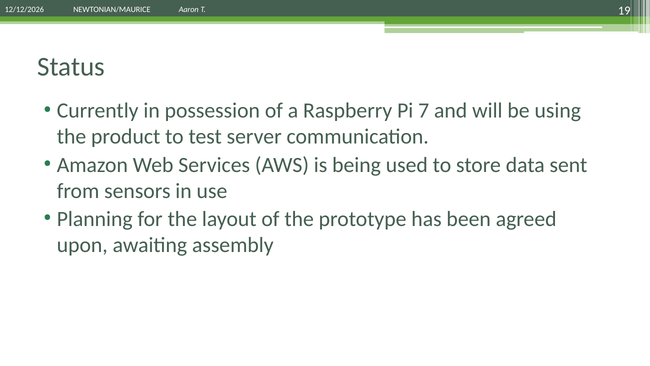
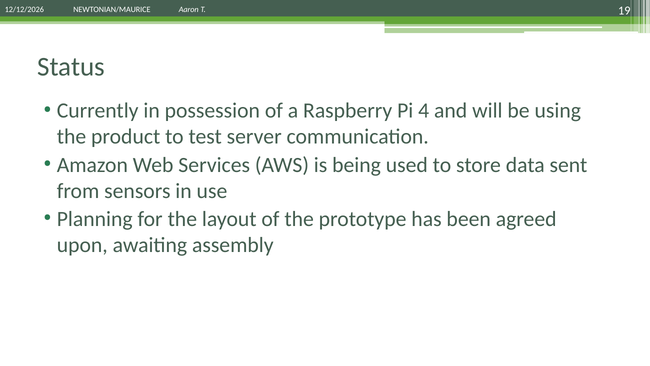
7: 7 -> 4 (424, 111)
